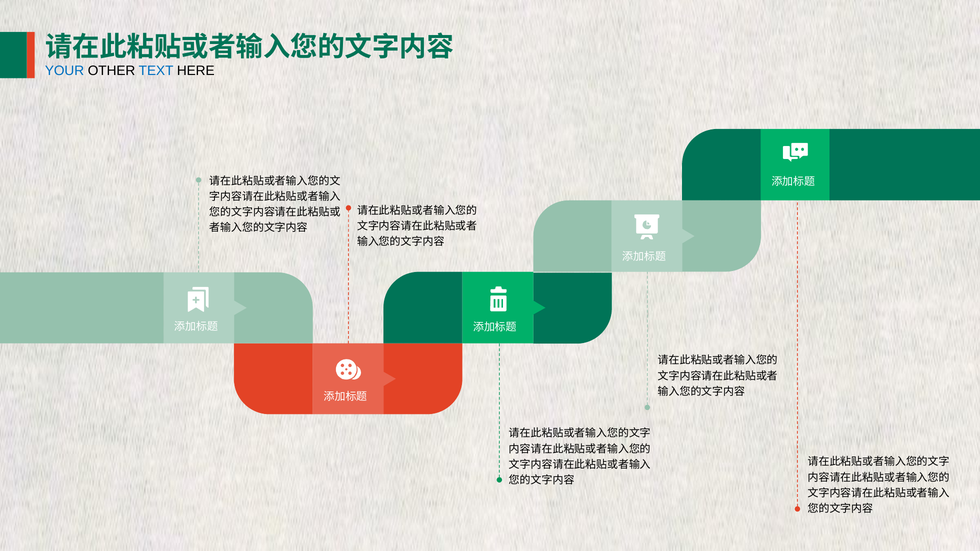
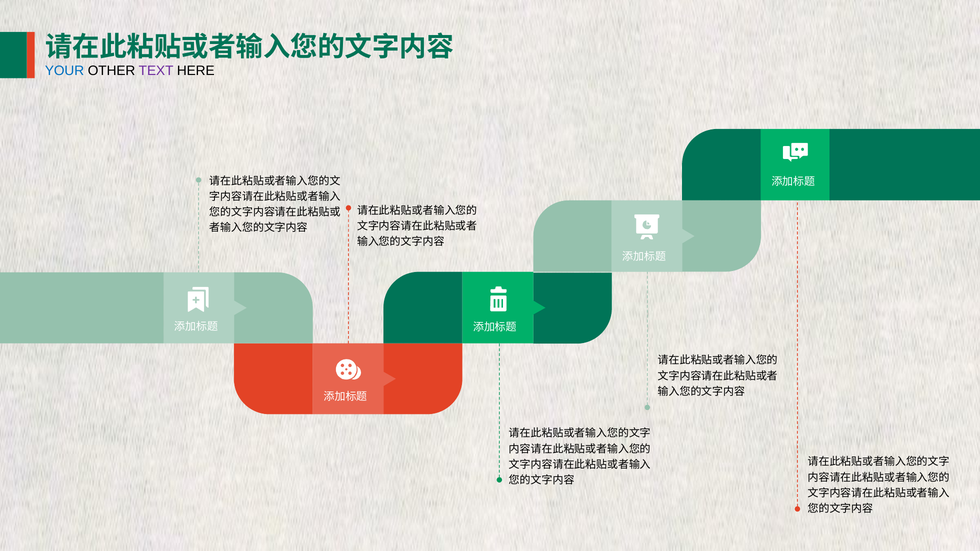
TEXT colour: blue -> purple (156, 71)
